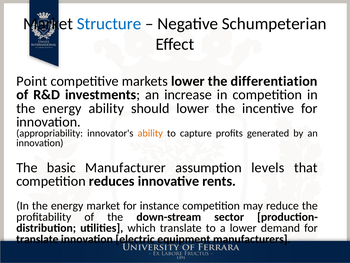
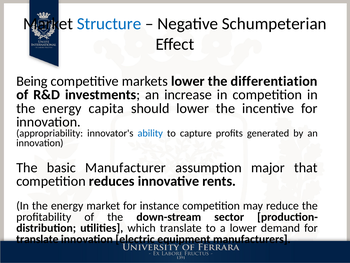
Point: Point -> Being (32, 81)
energy ability: ability -> capita (106, 108)
ability colour: orange -> blue (150, 133)
levels: levels -> major (268, 167)
